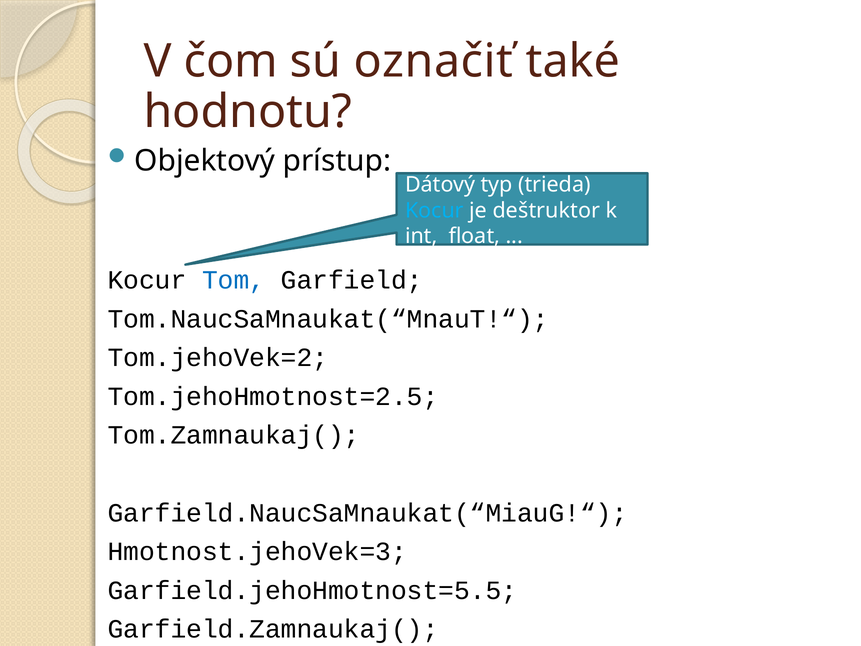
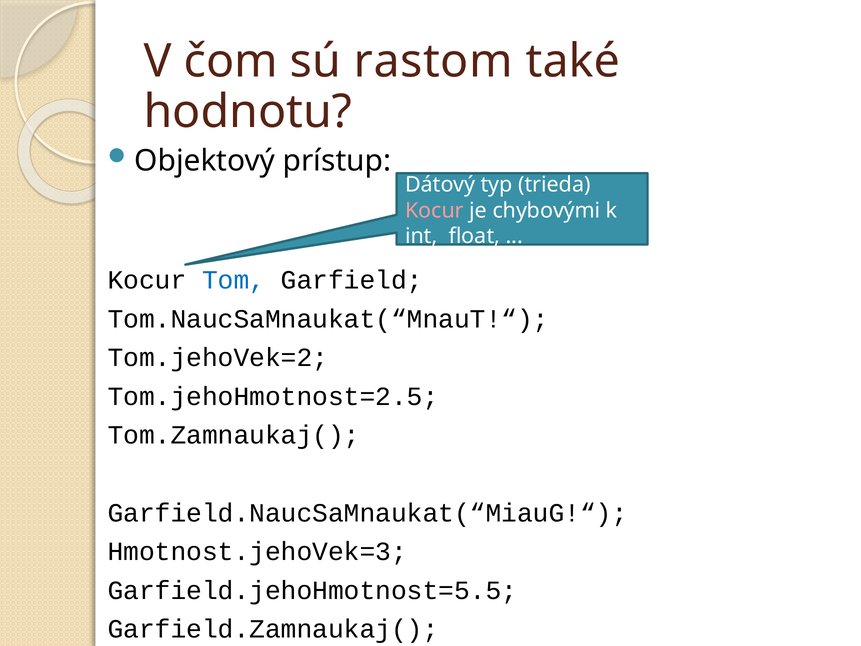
označiť: označiť -> rastom (433, 61)
Kocur colour: light blue -> pink (434, 210)
deštruktor: deštruktor -> chybovými (547, 210)
